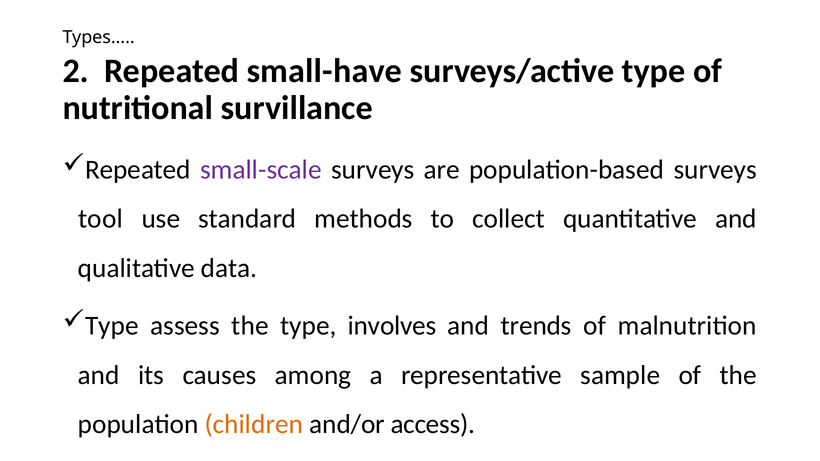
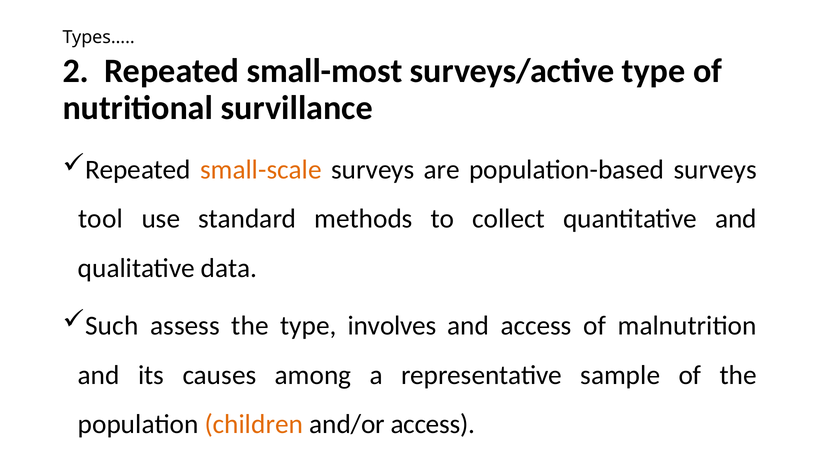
small-have: small-have -> small-most (325, 71)
small-scale colour: purple -> orange (261, 170)
Type: Type -> Such (112, 326)
and trends: trends -> access (536, 326)
